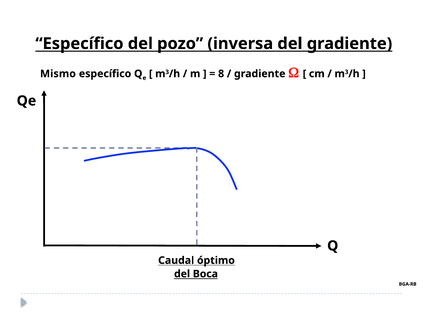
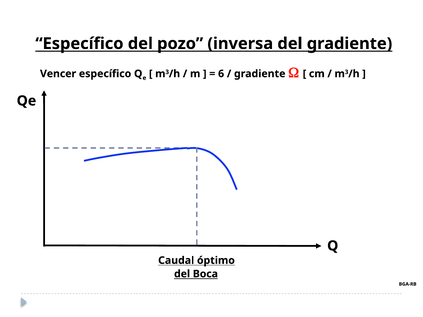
Mismo: Mismo -> Vencer (58, 74)
8: 8 -> 6 (221, 74)
